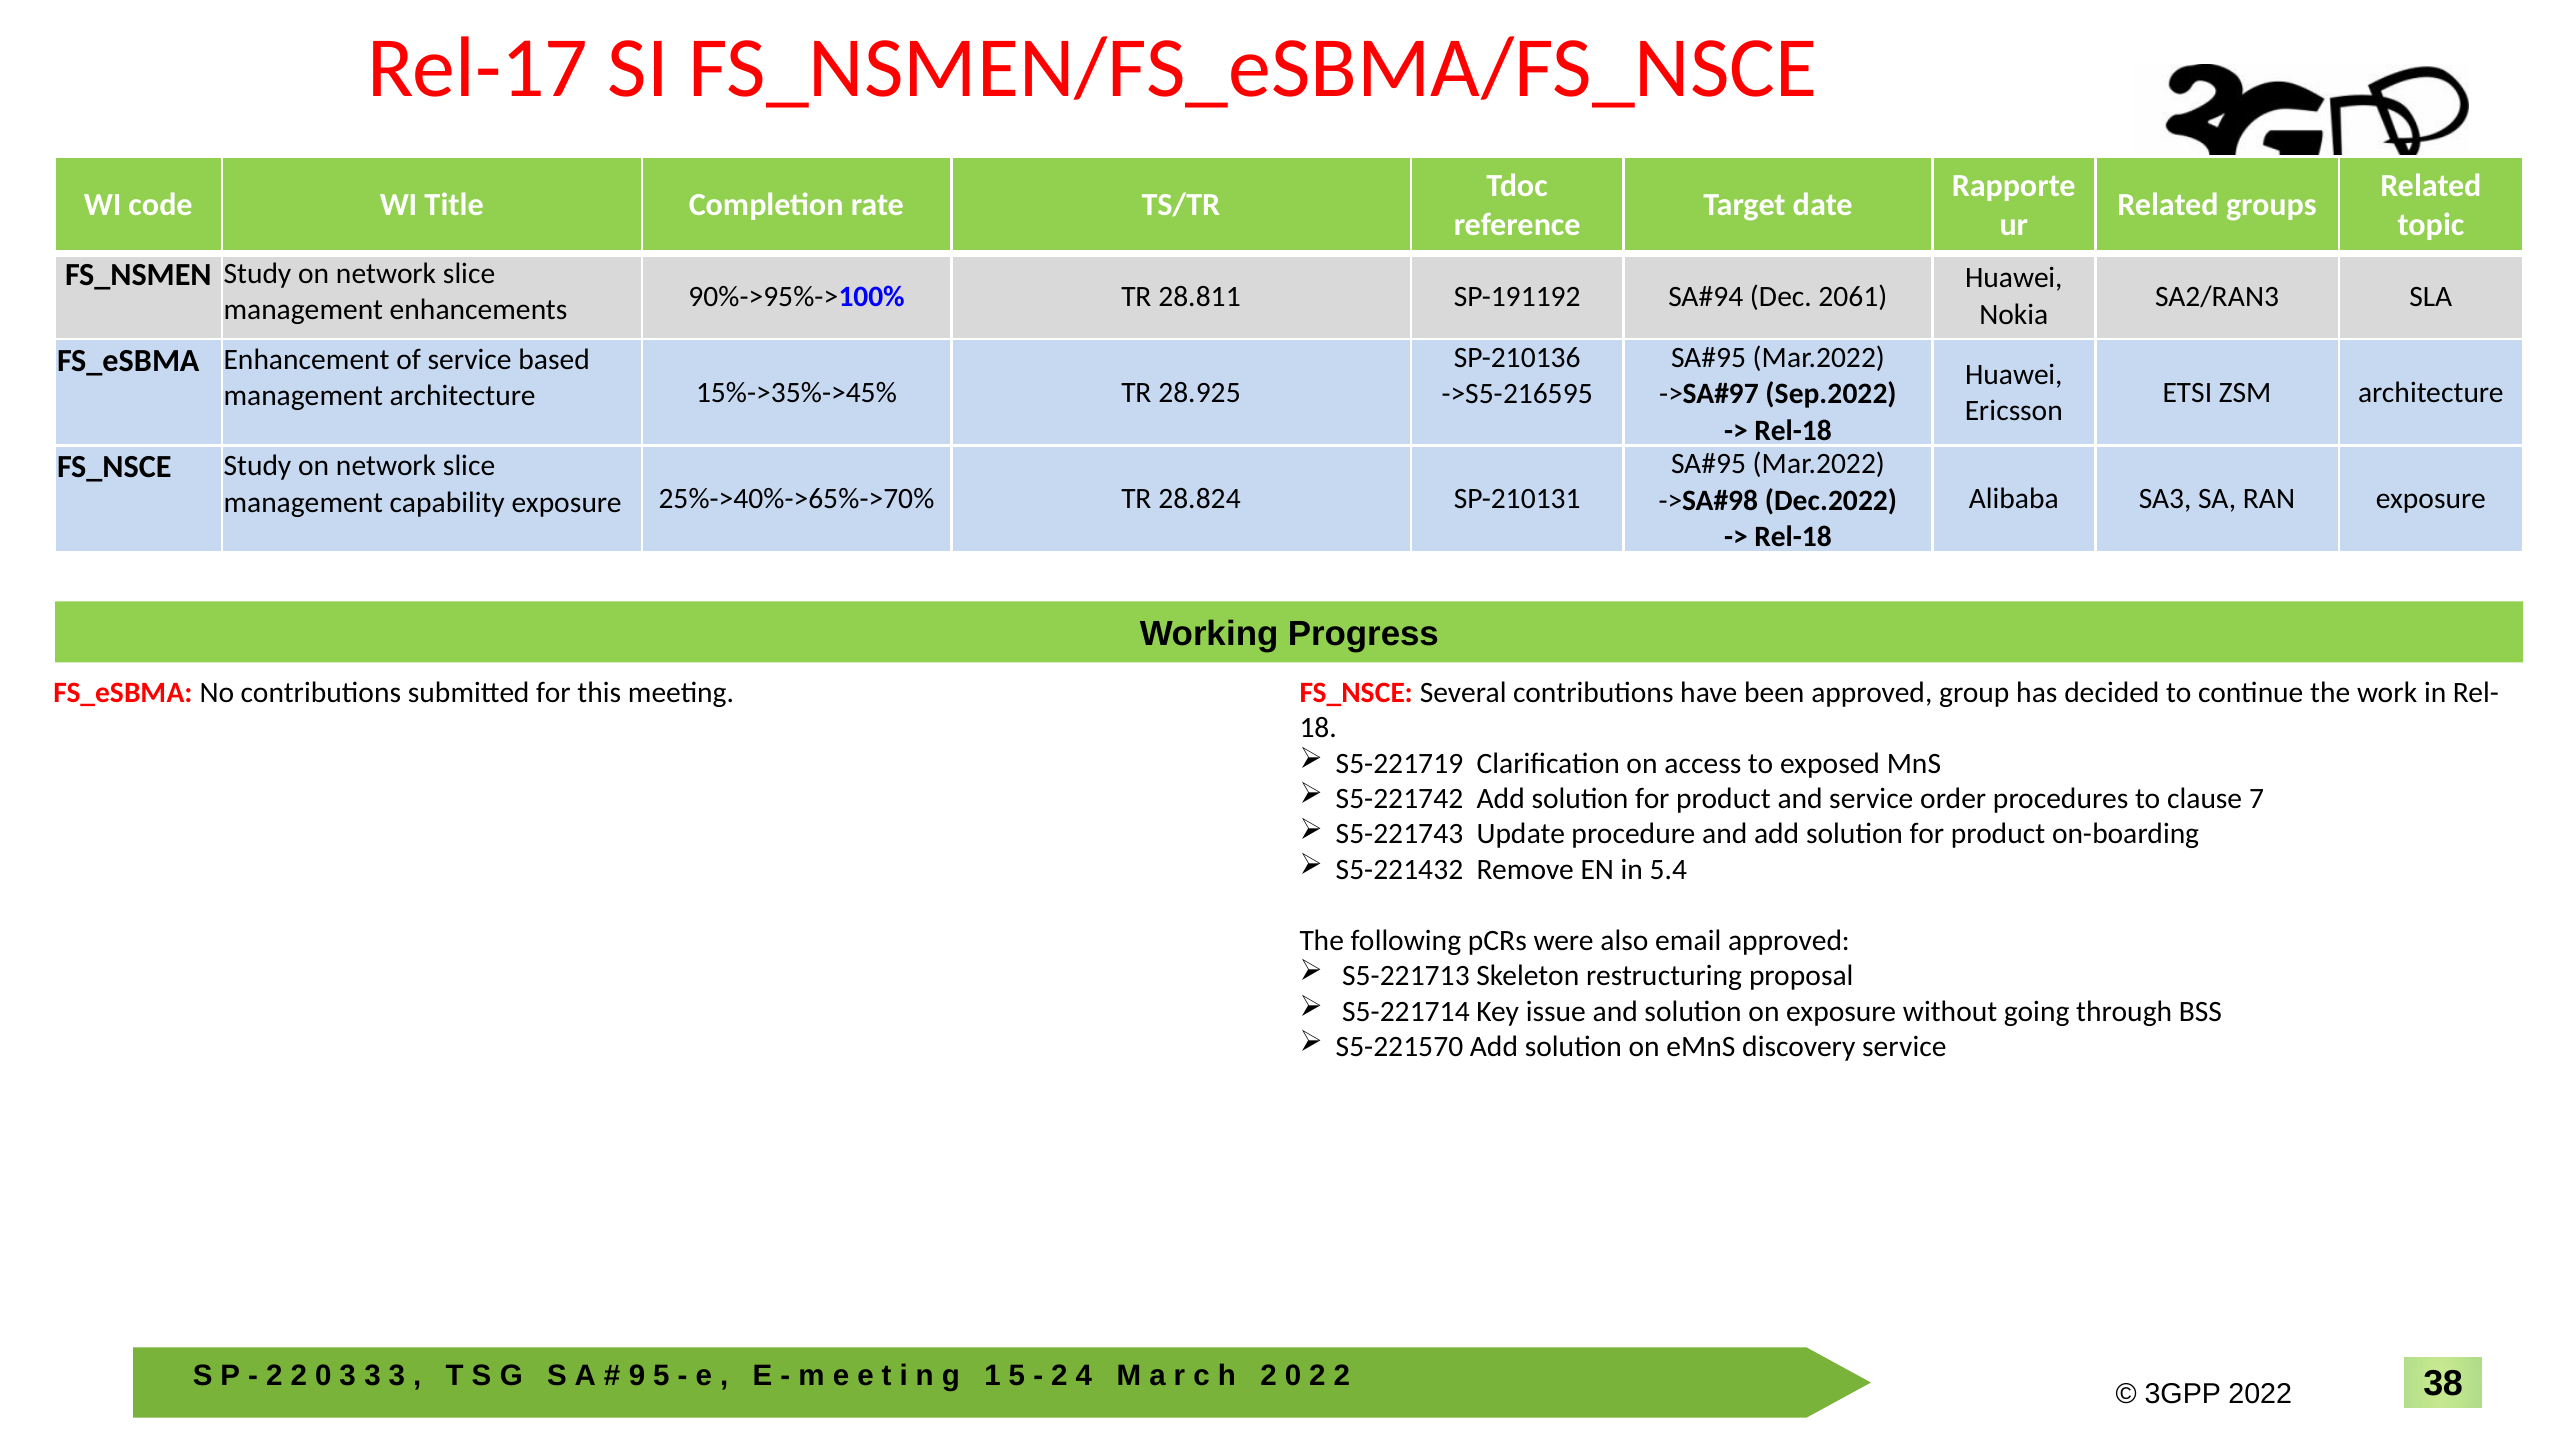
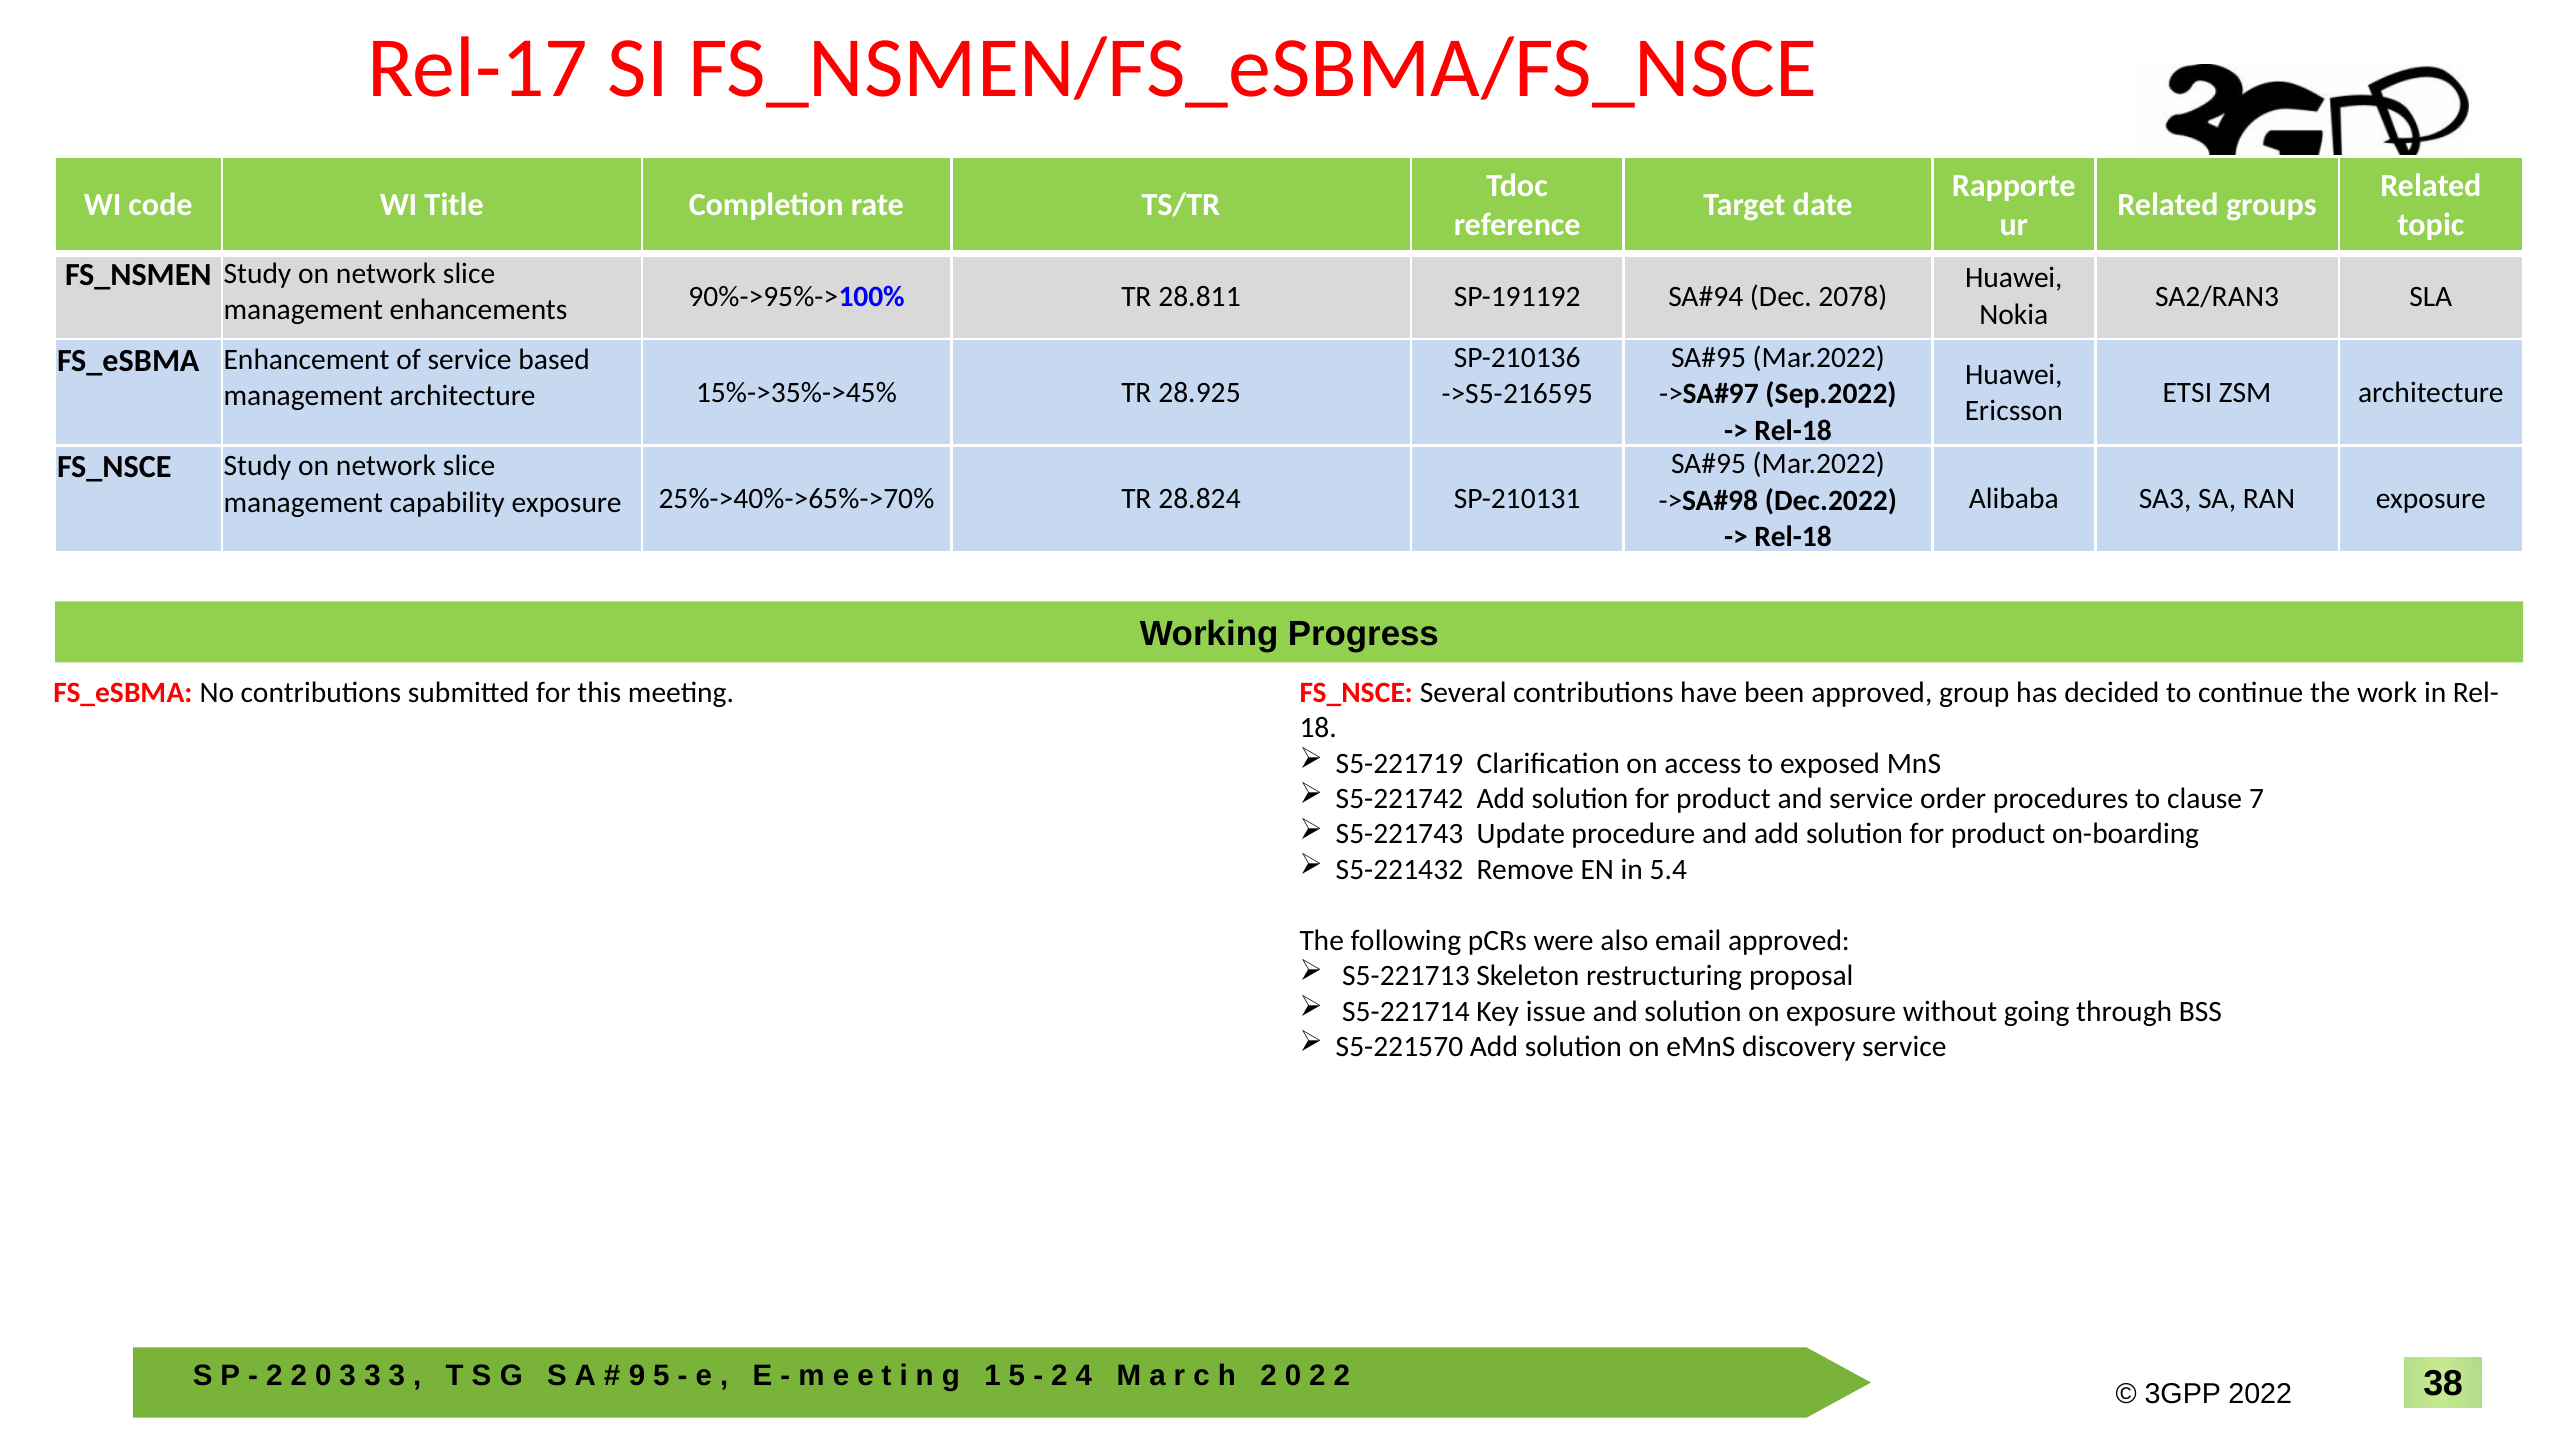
2061: 2061 -> 2078 (1853, 296)
